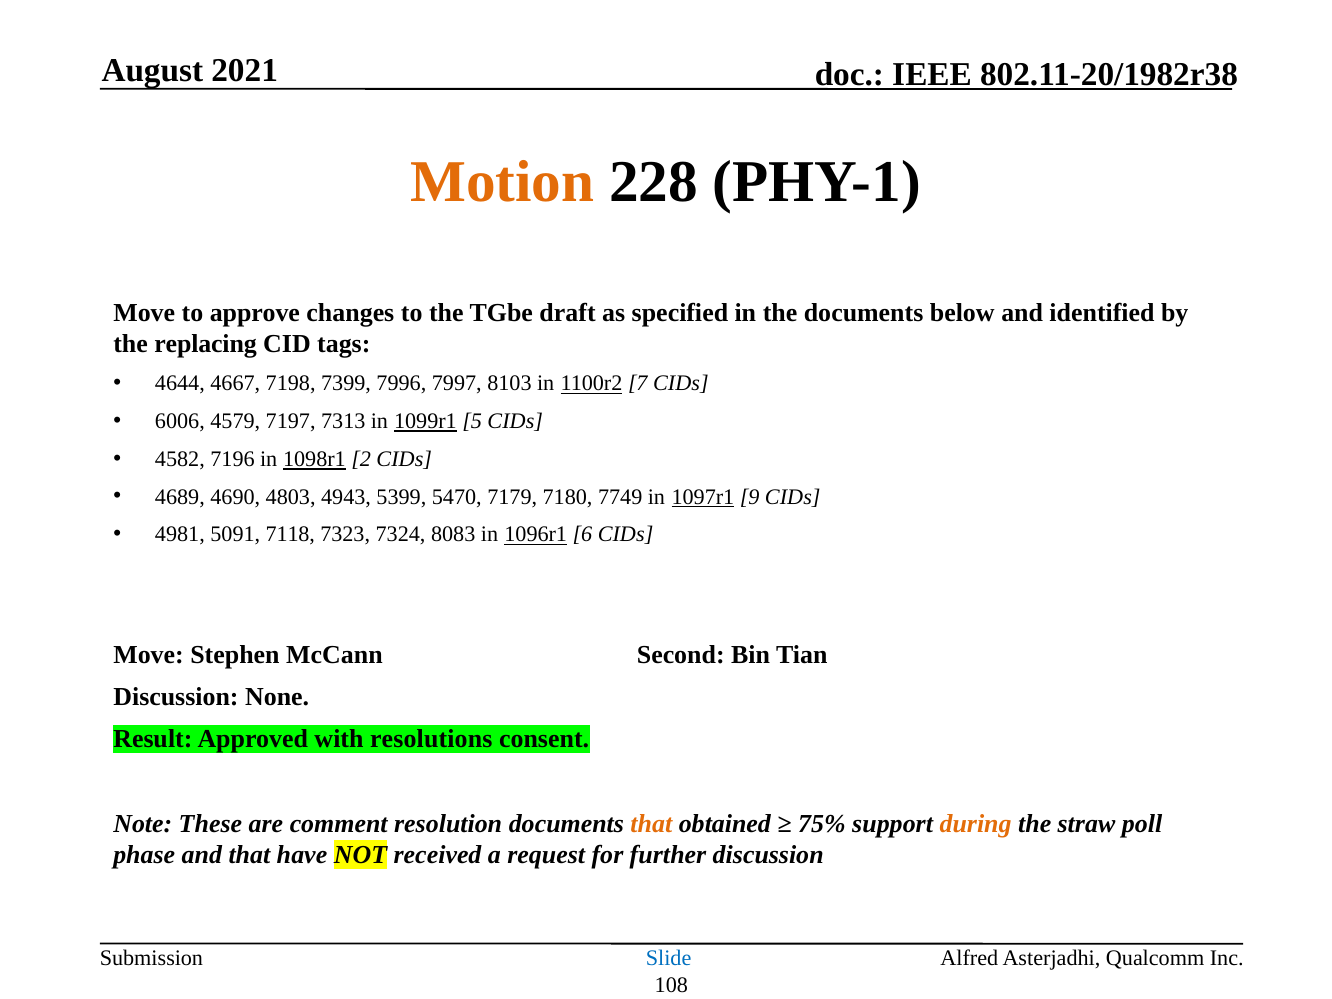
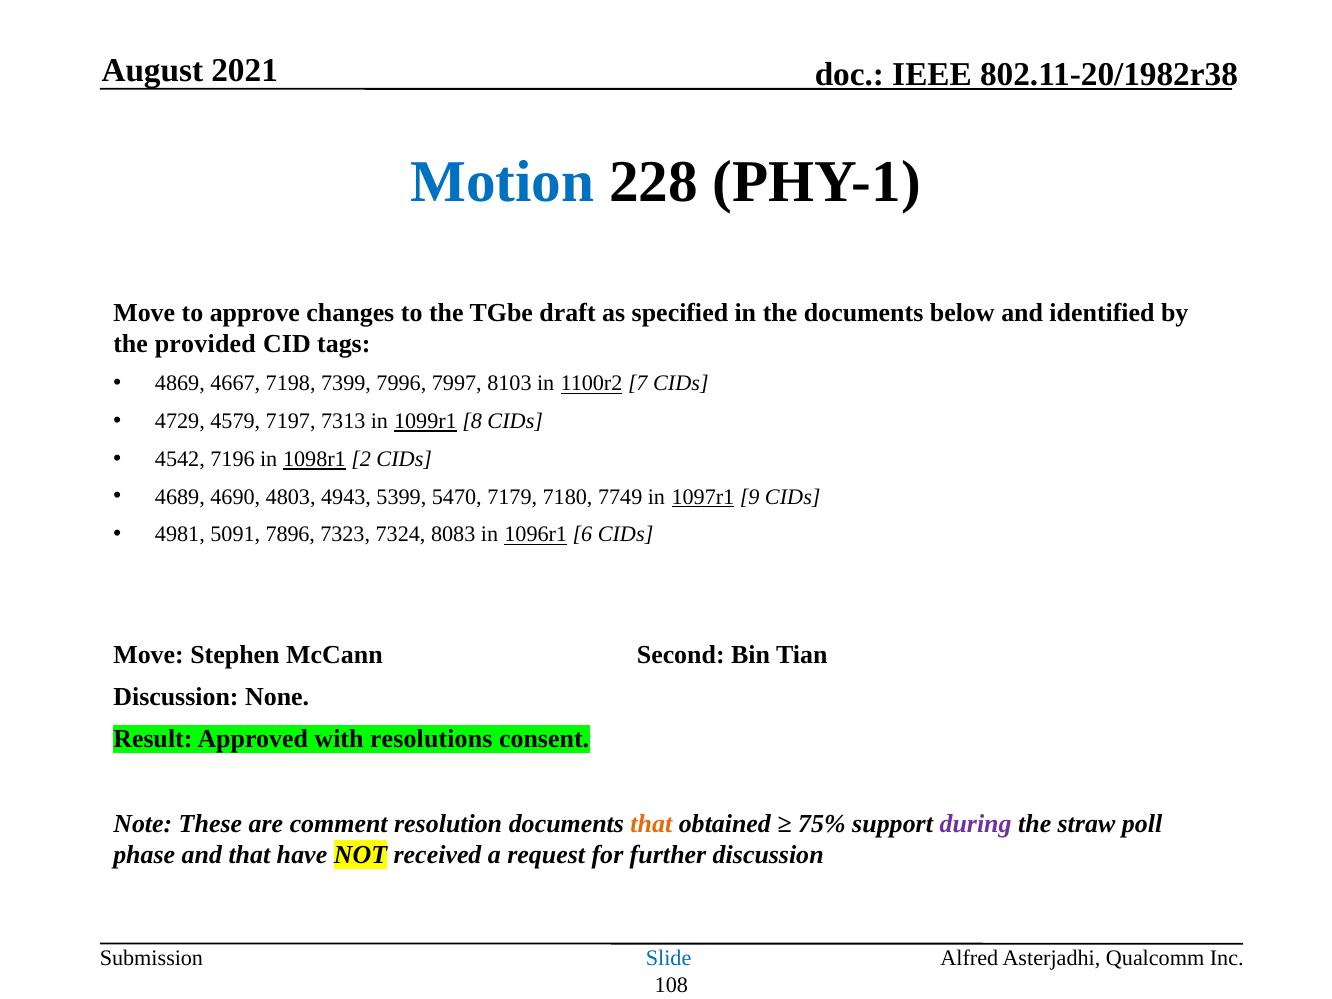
Motion colour: orange -> blue (502, 182)
replacing: replacing -> provided (205, 344)
4644: 4644 -> 4869 (180, 383)
6006: 6006 -> 4729 (180, 421)
5: 5 -> 8 (472, 421)
4582: 4582 -> 4542 (180, 459)
7118: 7118 -> 7896 (290, 535)
during colour: orange -> purple (976, 824)
